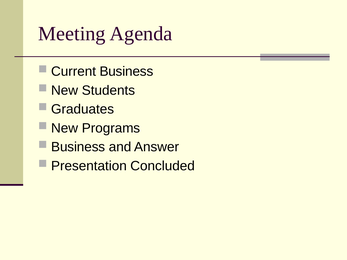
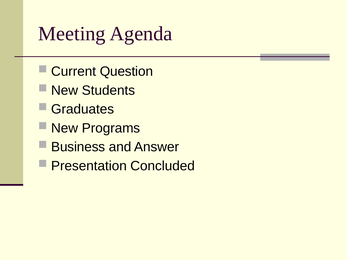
Current Business: Business -> Question (126, 72)
